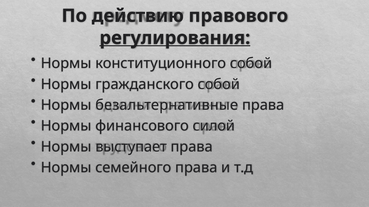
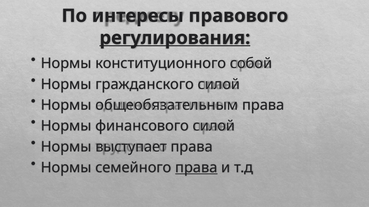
действию: действию -> интересы (138, 16)
гражданского собой: собой -> силой (219, 84)
безальтернативные: безальтернативные -> общеобязательным (167, 105)
права underline: none -> present (196, 168)
